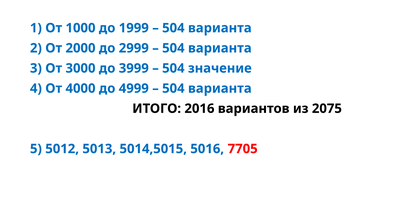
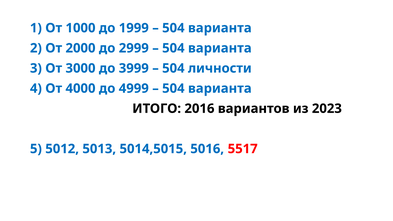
значение: значение -> личности (220, 68)
2075: 2075 -> 2023 (327, 109)
7705: 7705 -> 5517 (243, 149)
